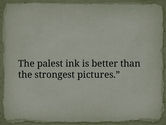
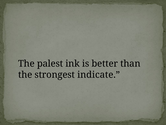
pictures: pictures -> indicate (99, 74)
